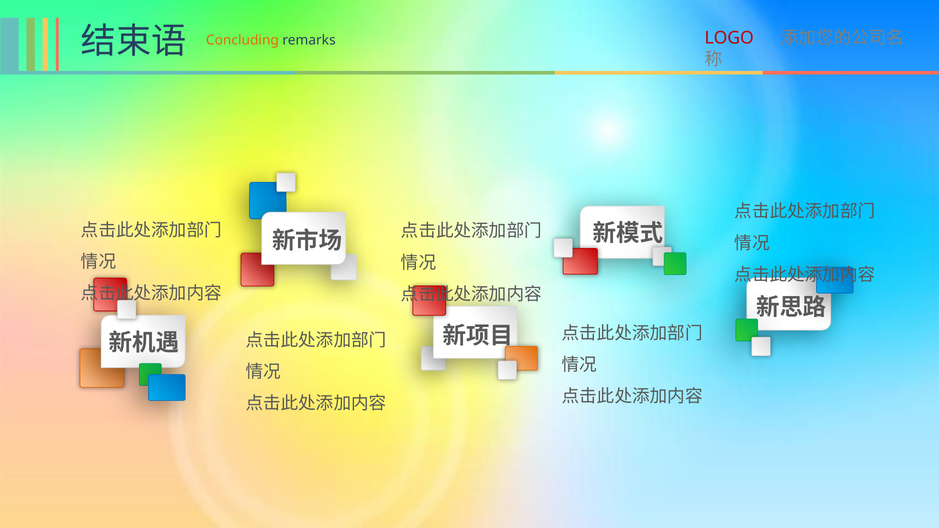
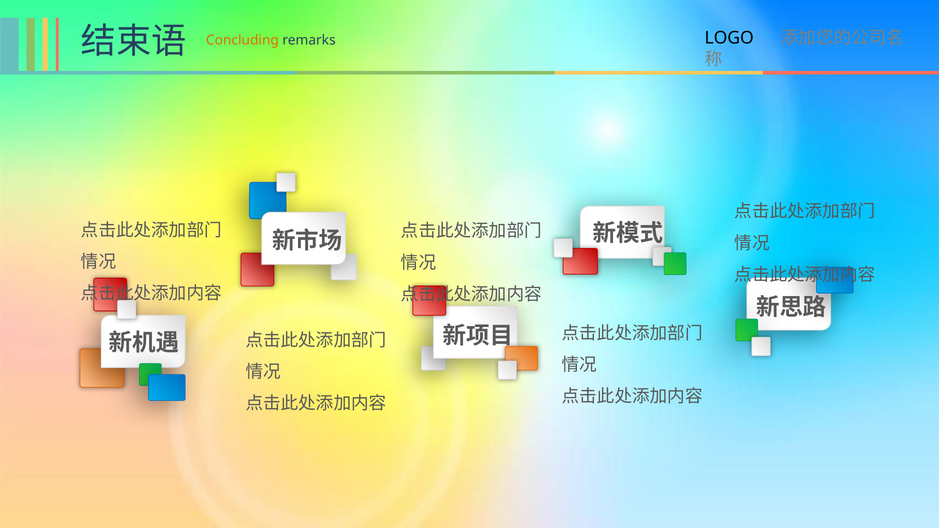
LOGO colour: red -> black (729, 38)
